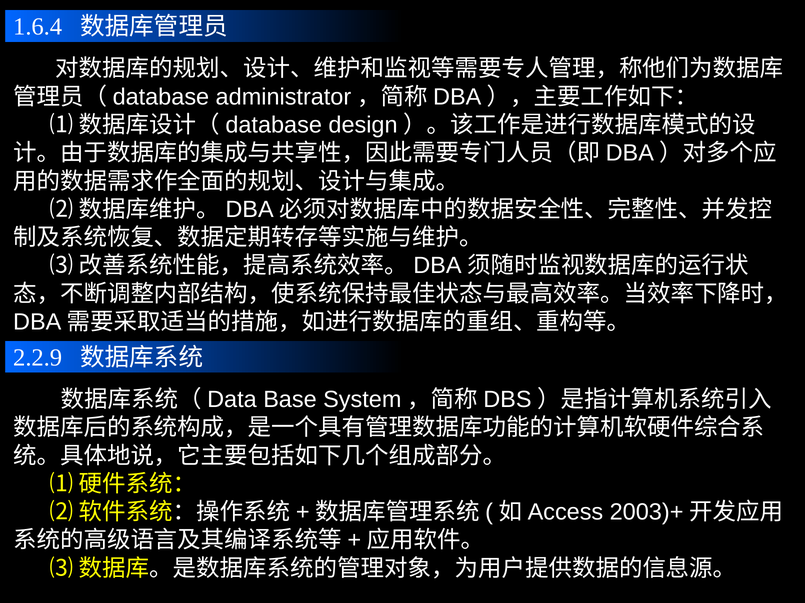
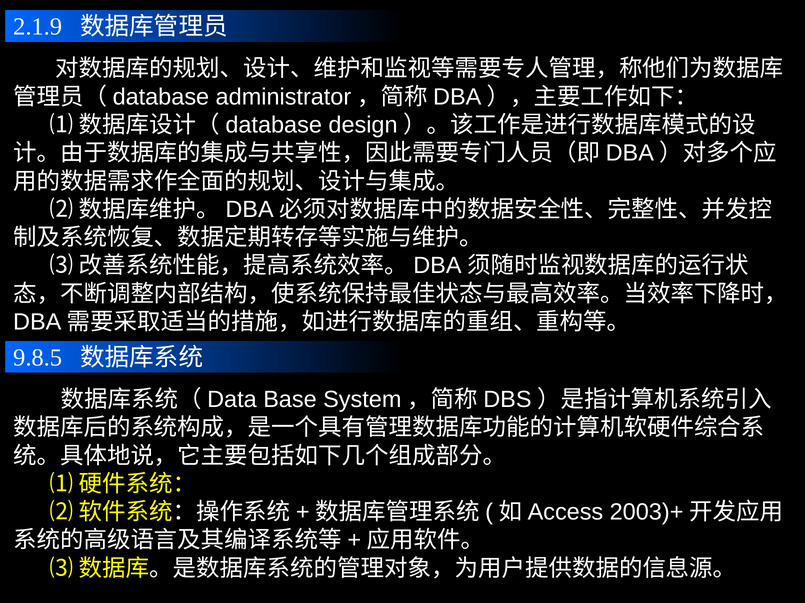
1.6.4: 1.6.4 -> 2.1.9 (38, 27)
2.2.9: 2.2.9 -> 9.8.5 (38, 358)
